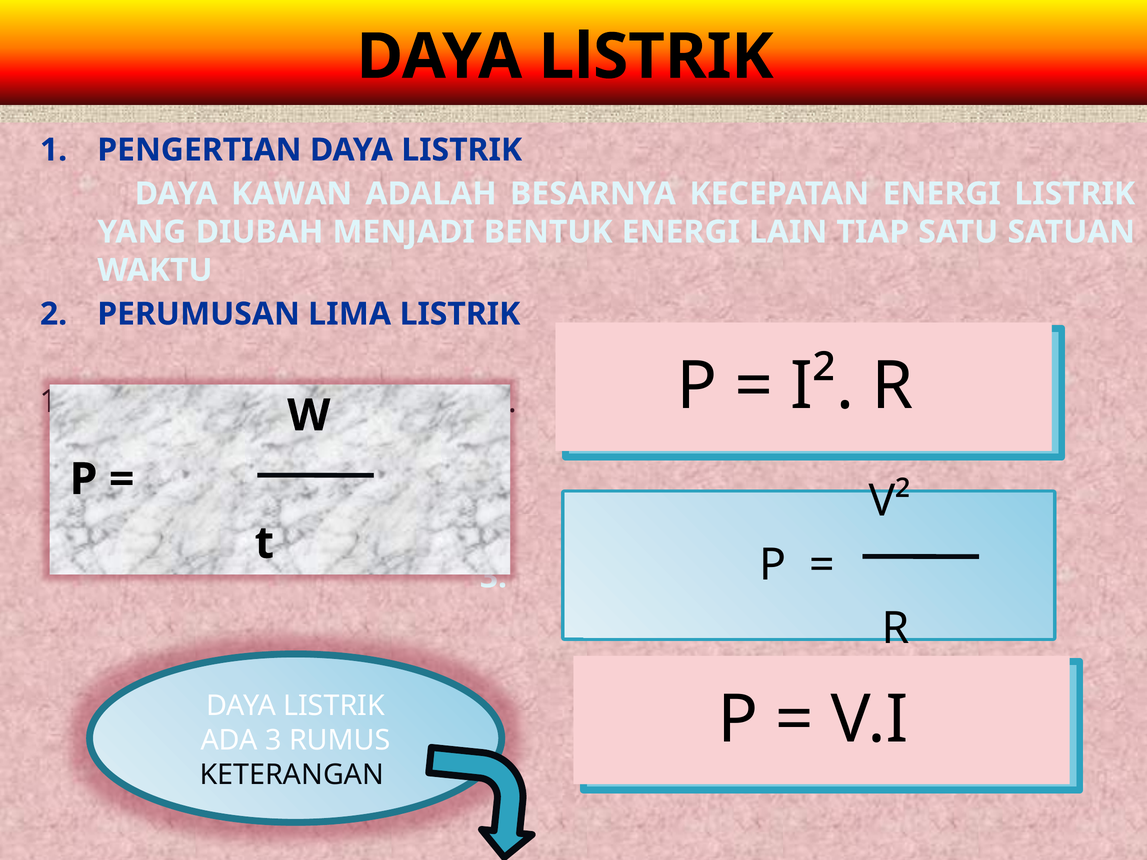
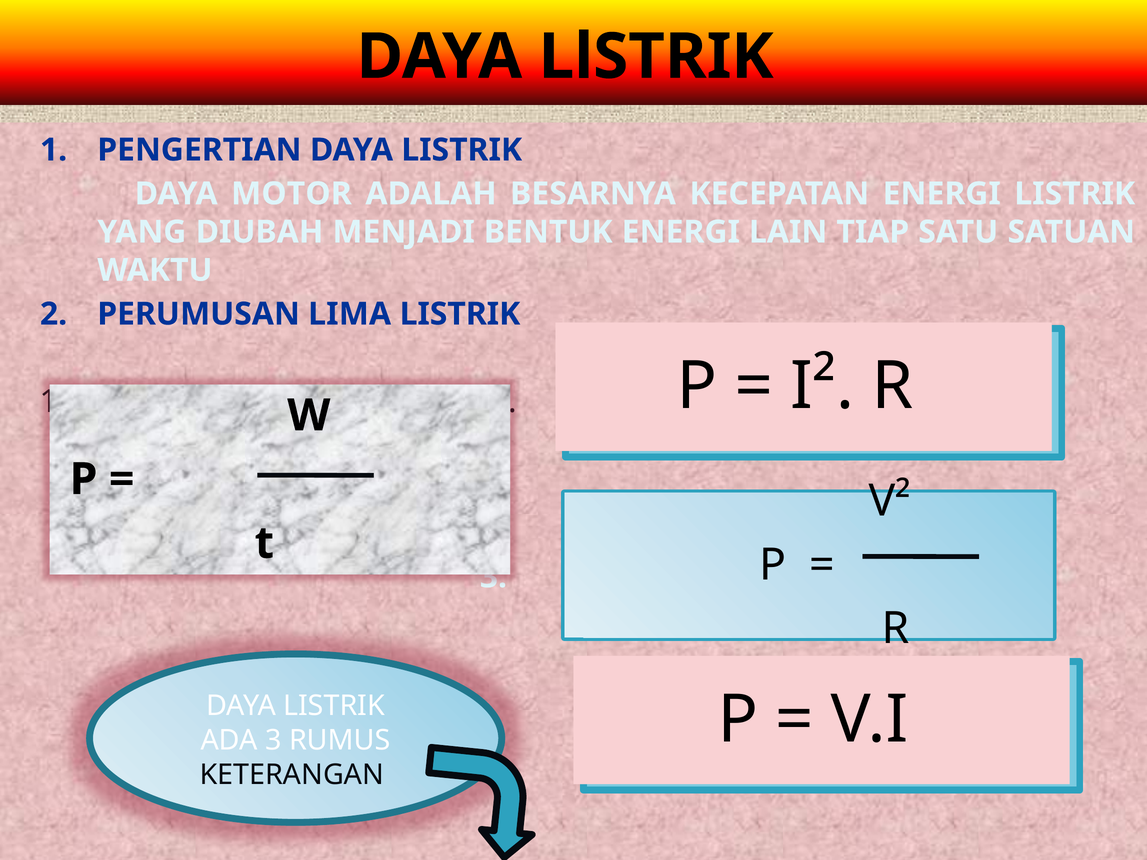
KAWAN: KAWAN -> MOTOR (291, 194)
